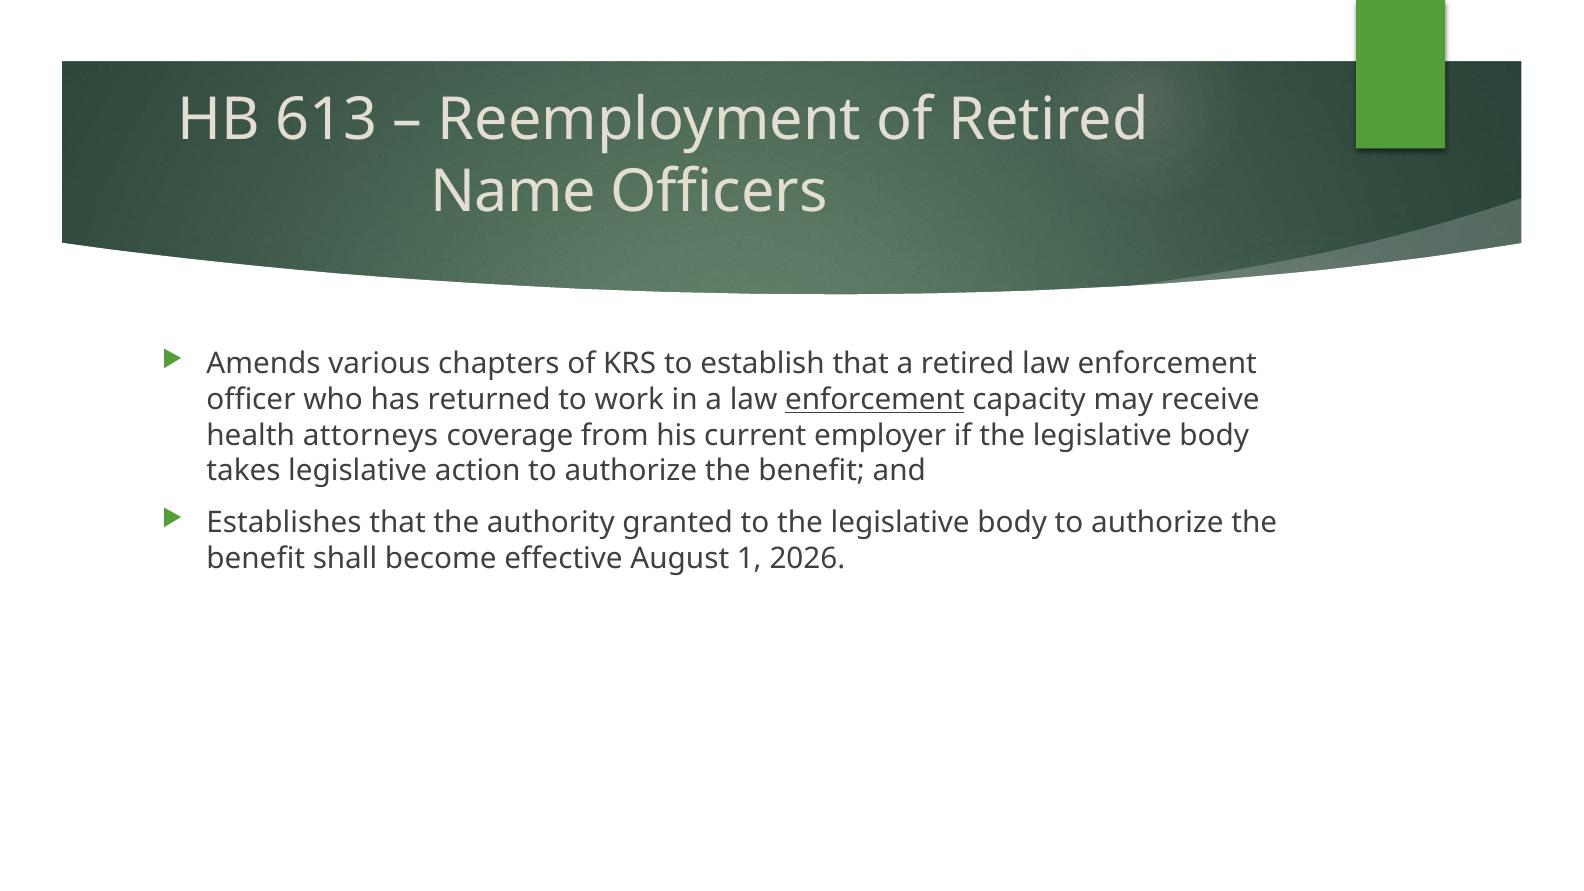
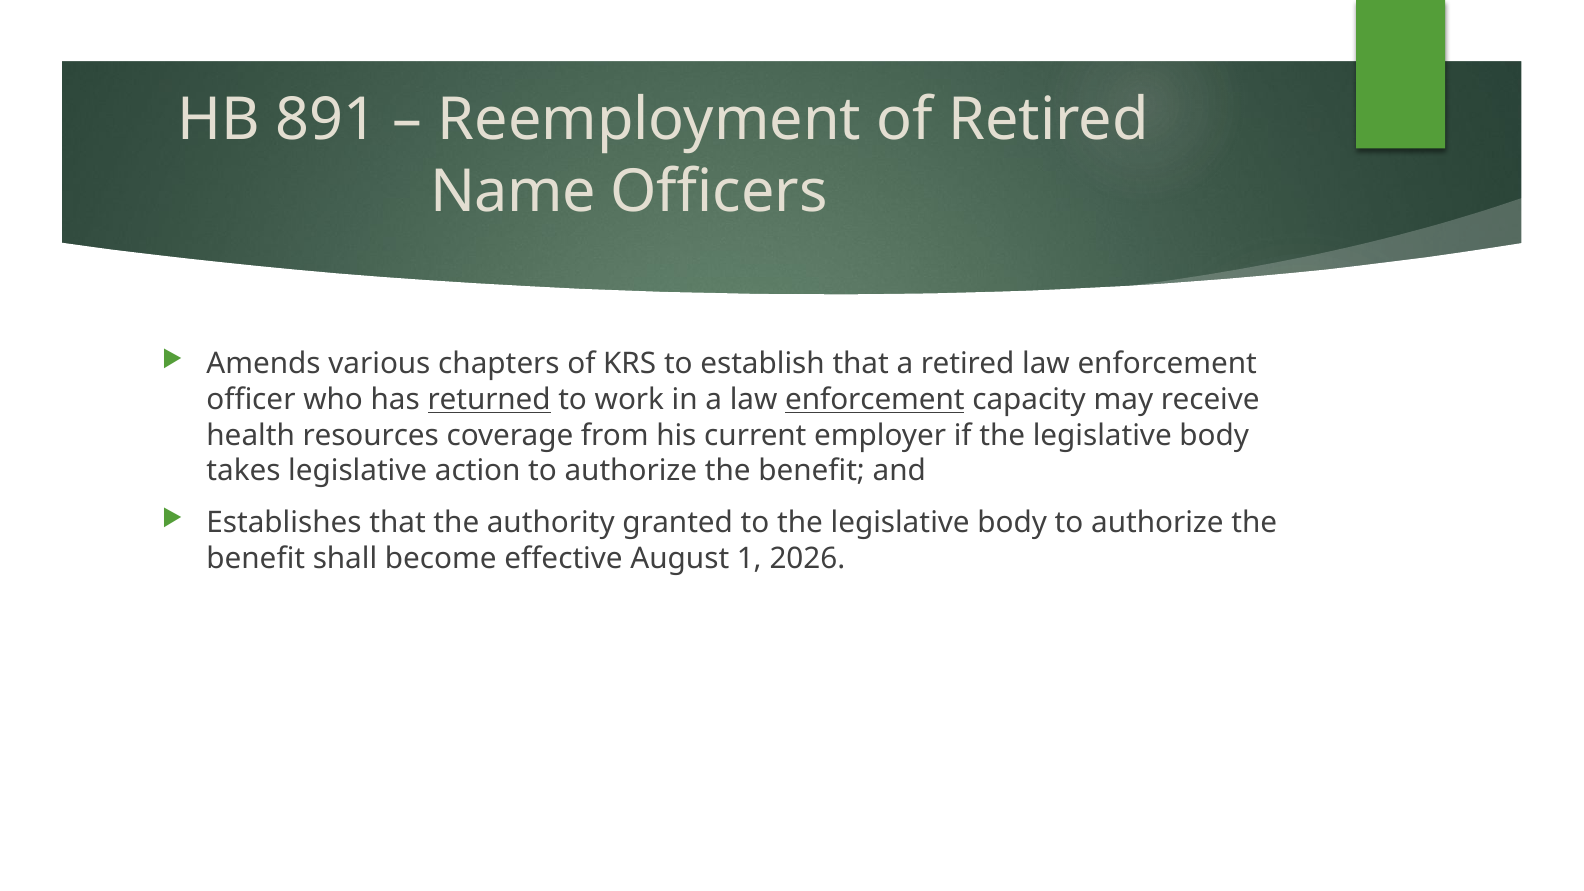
613: 613 -> 891 (326, 120)
returned underline: none -> present (489, 400)
attorneys: attorneys -> resources (371, 435)
